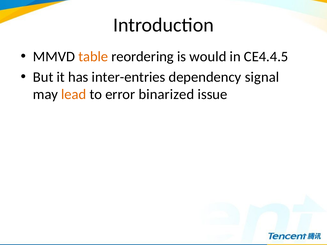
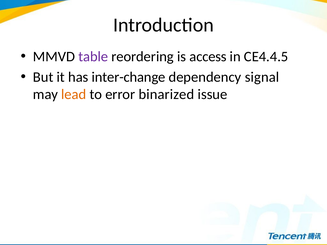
table colour: orange -> purple (93, 57)
would: would -> access (208, 57)
inter-entries: inter-entries -> inter-change (129, 77)
